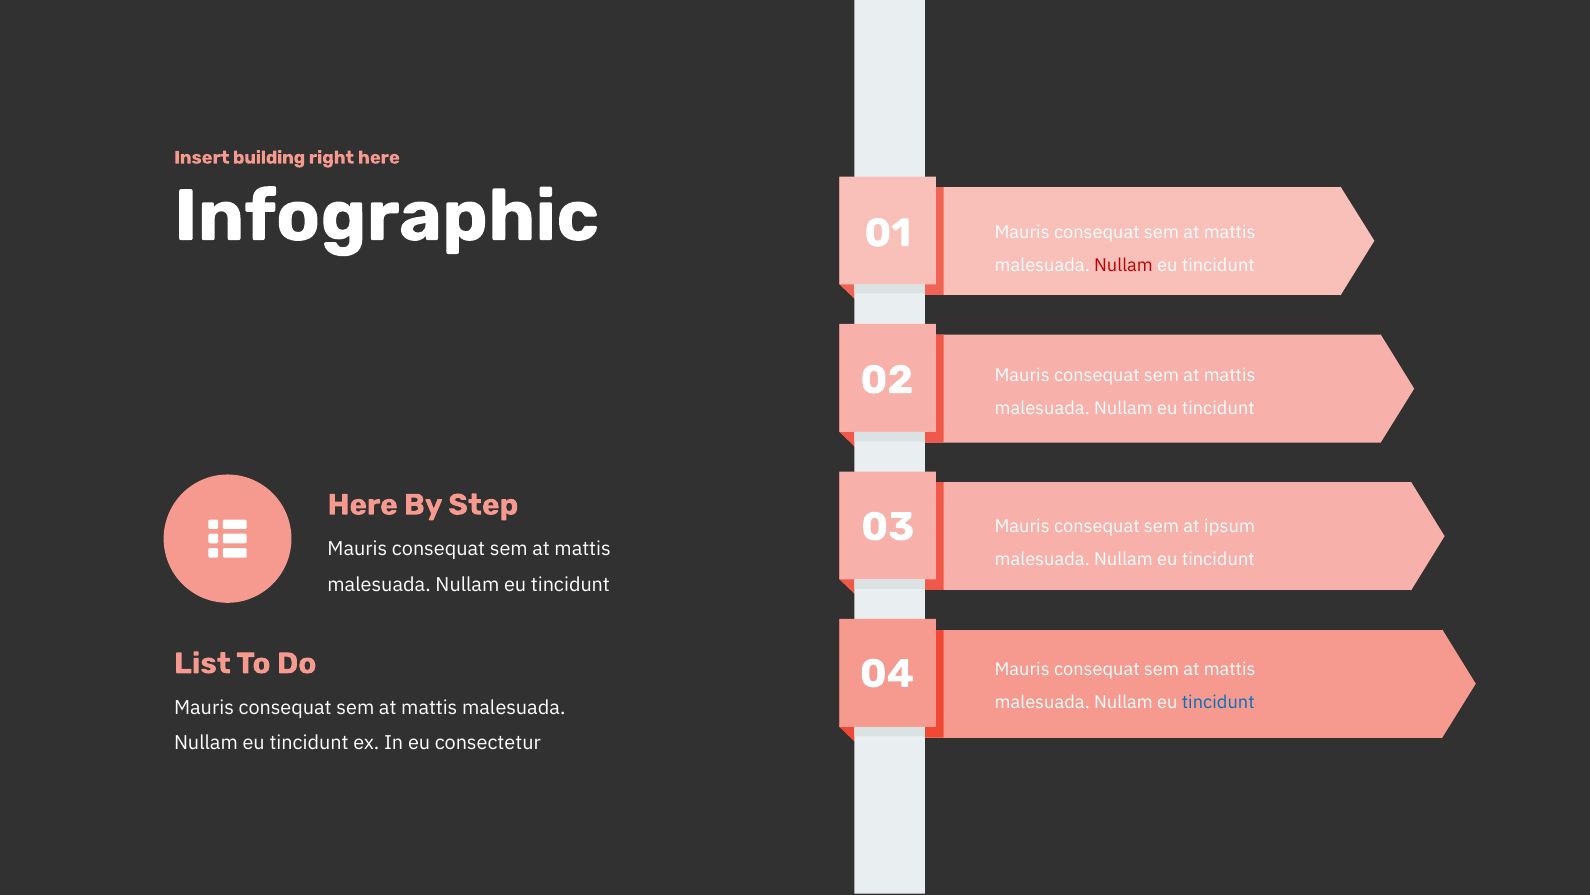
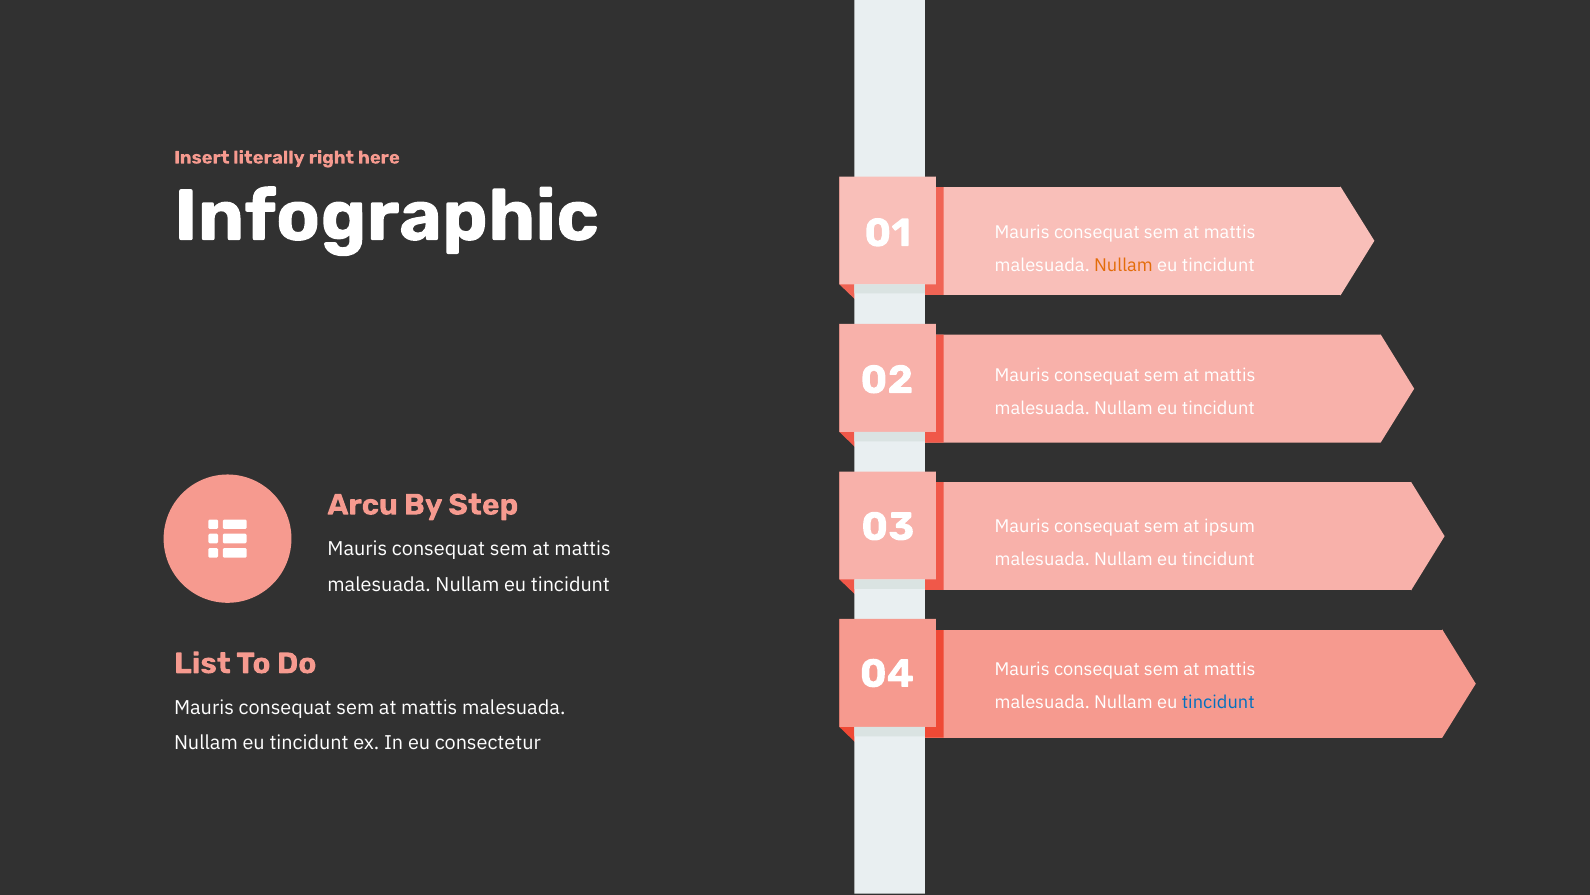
building: building -> literally (269, 157)
Nullam colour: red -> orange (1123, 265)
Here: Here -> Arcu (363, 504)
